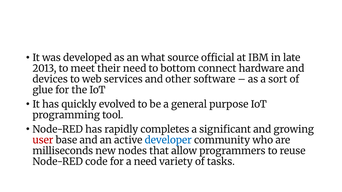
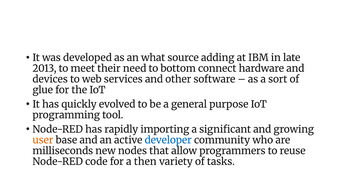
official: official -> adding (218, 58)
completes: completes -> importing (165, 130)
user colour: red -> orange (43, 140)
a need: need -> then (145, 162)
